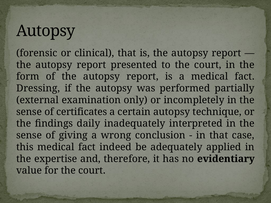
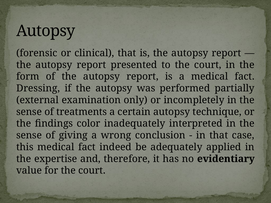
certificates: certificates -> treatments (82, 112)
daily: daily -> color (89, 124)
